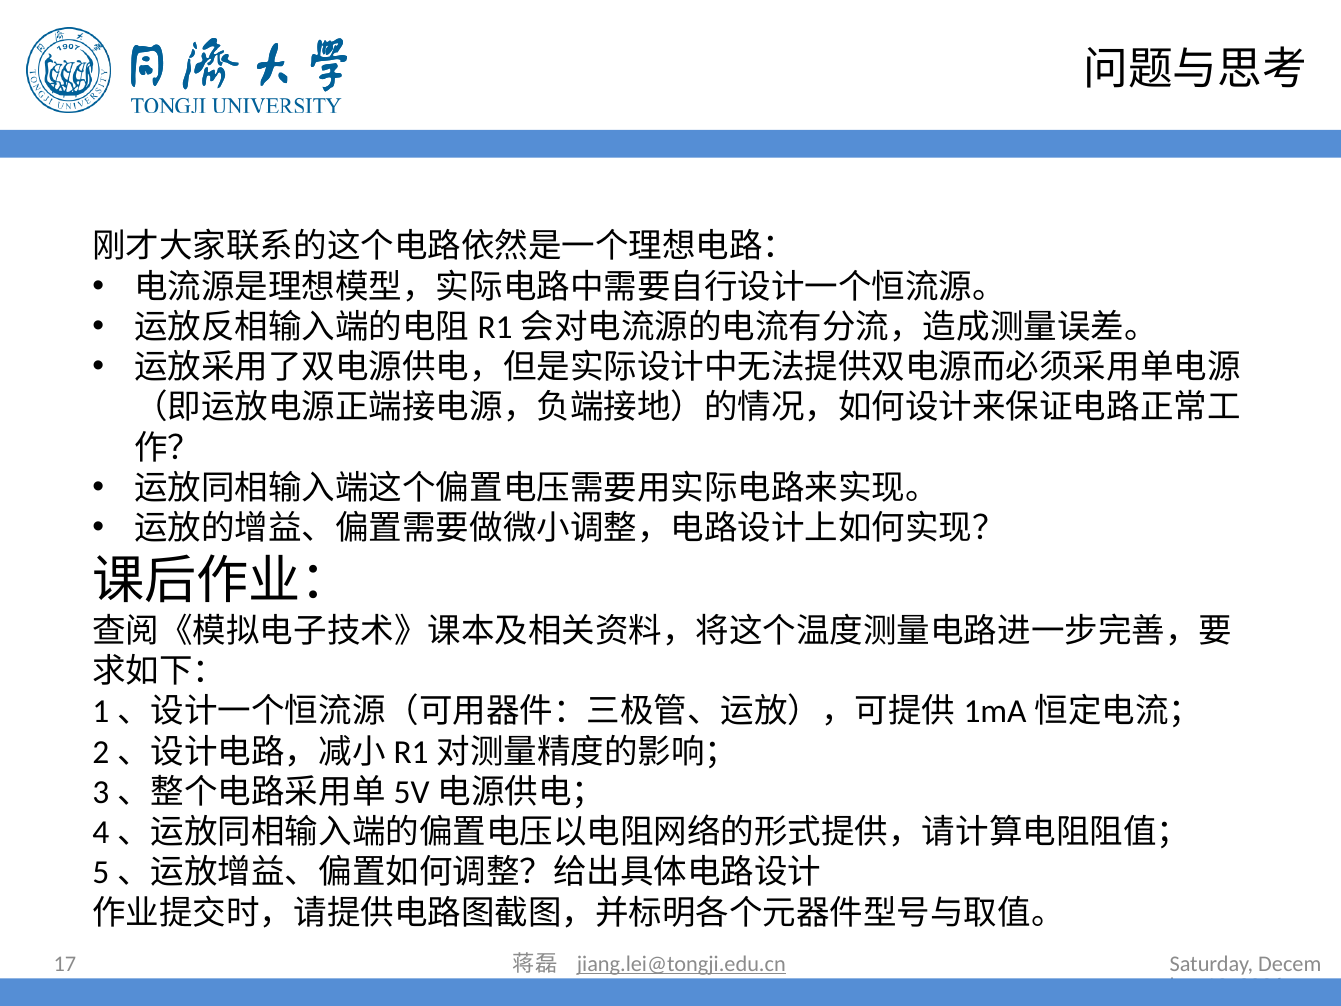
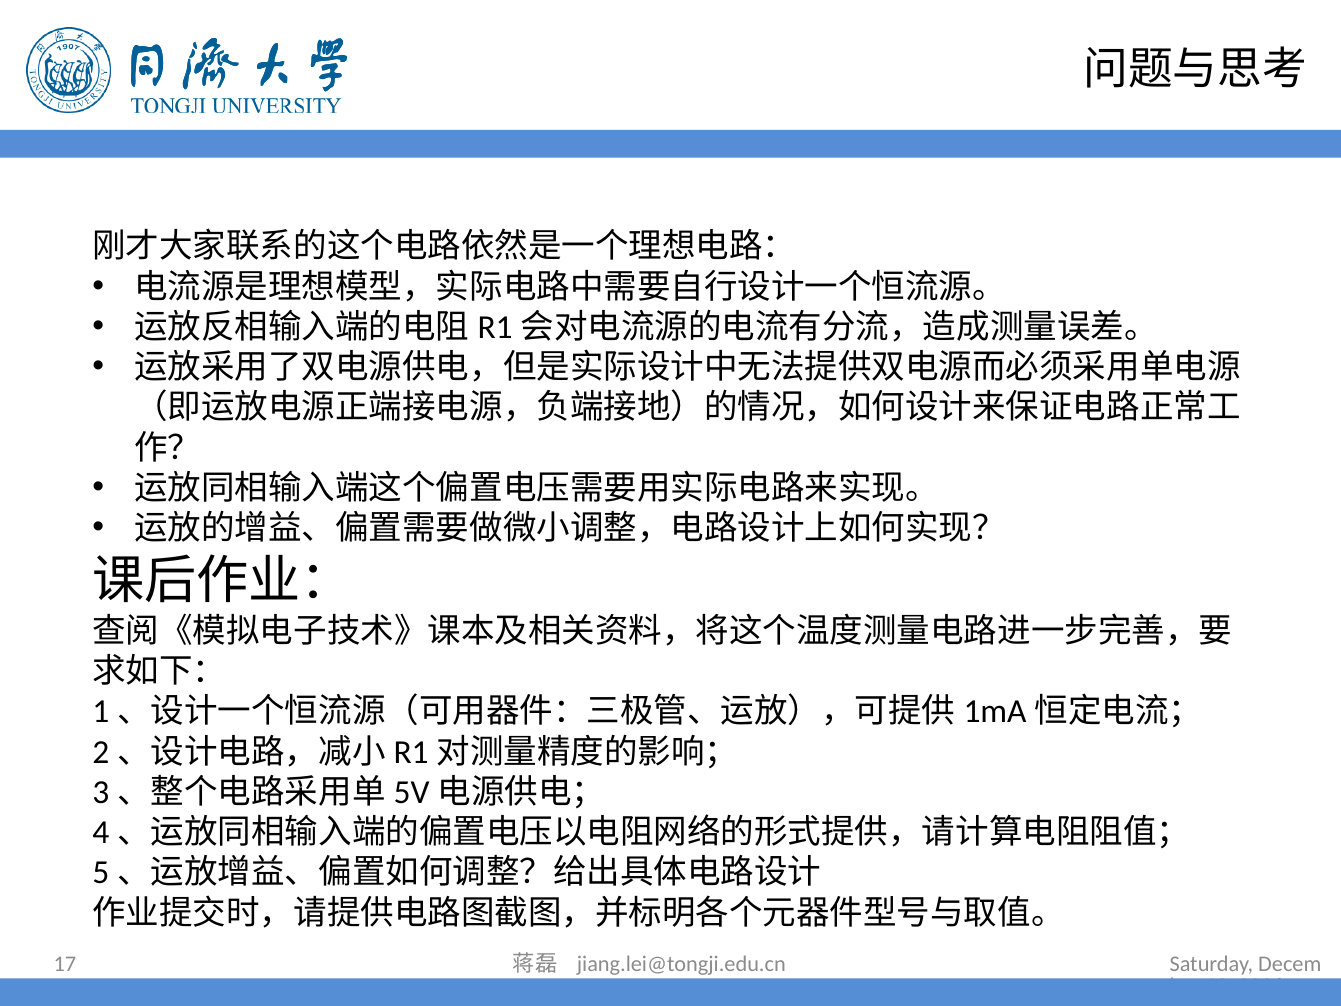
jiang.lei@tongji.edu.cn underline: present -> none (681, 964)
